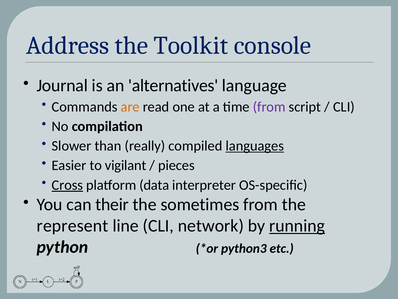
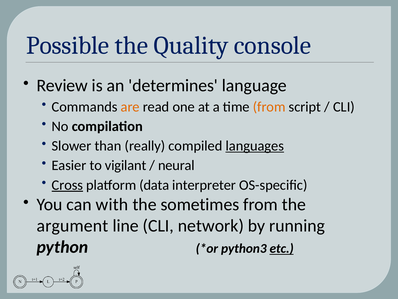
Address: Address -> Possible (68, 45)
Toolkit: Toolkit -> Quality (191, 45)
Journal: Journal -> Review (62, 85)
alternatives: alternatives -> determines (173, 85)
from colour: purple -> orange (269, 107)
pieces: pieces -> neural (176, 165)
their: their -> with (112, 204)
represent: represent -> argument (72, 225)
running underline: present -> none (297, 225)
etc underline: none -> present (282, 248)
